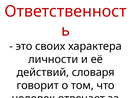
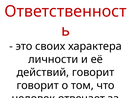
действий словаря: словаря -> говорит (93, 73)
